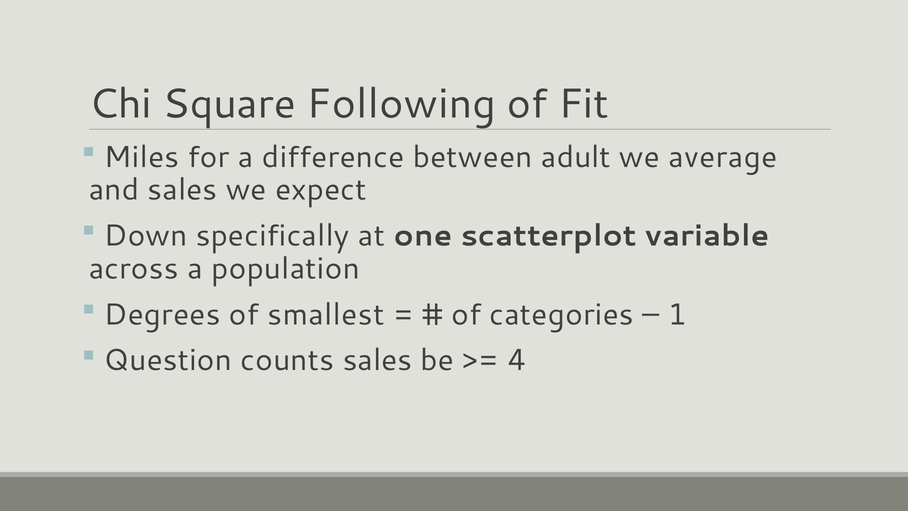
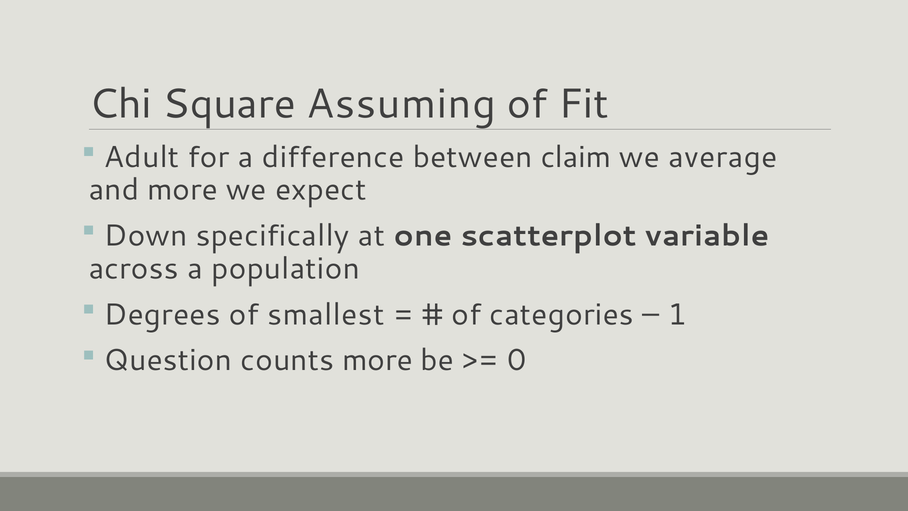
Following: Following -> Assuming (401, 104)
Miles: Miles -> Adult (142, 157)
adult: adult -> claim (576, 157)
and sales: sales -> more (183, 190)
counts sales: sales -> more (378, 360)
4: 4 -> 0 (517, 360)
